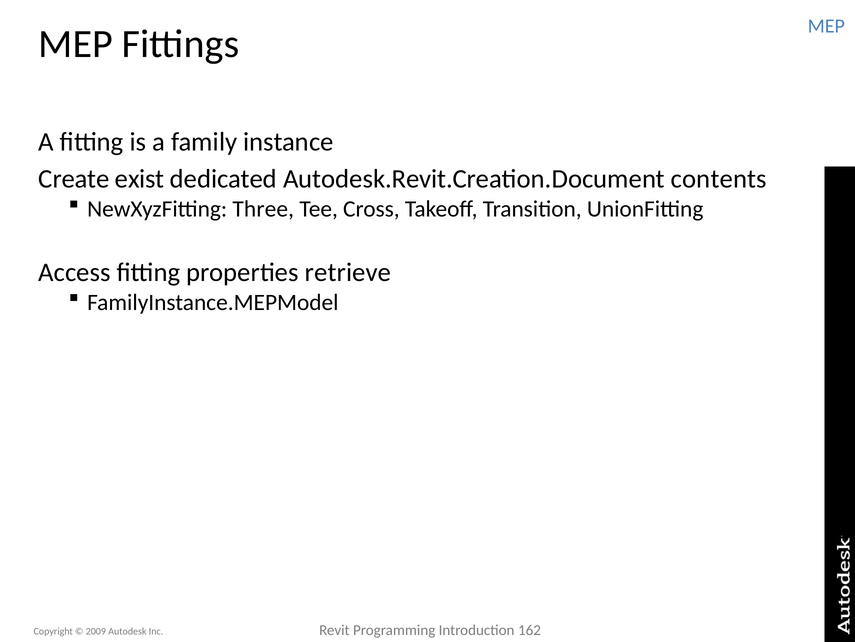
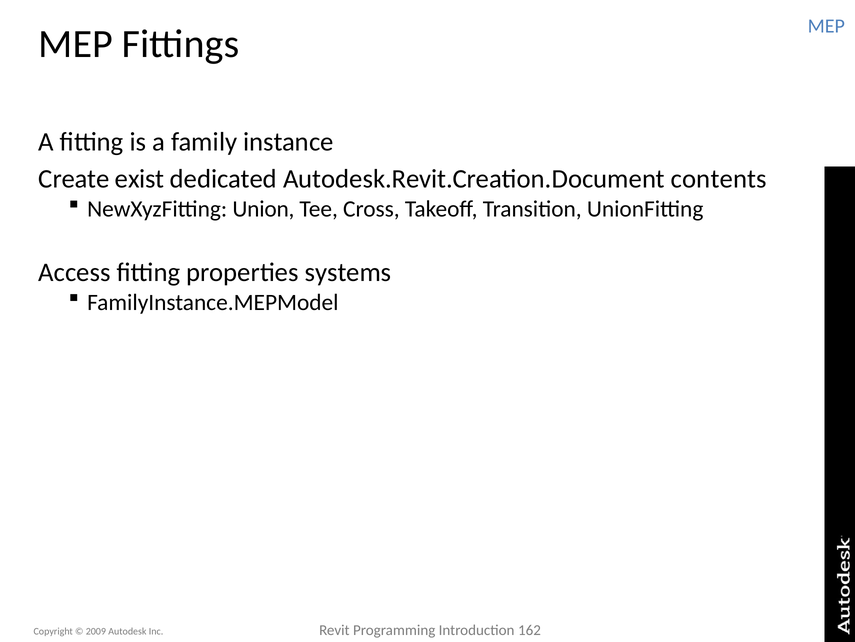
Three: Three -> Union (263, 209)
retrieve: retrieve -> systems (348, 272)
